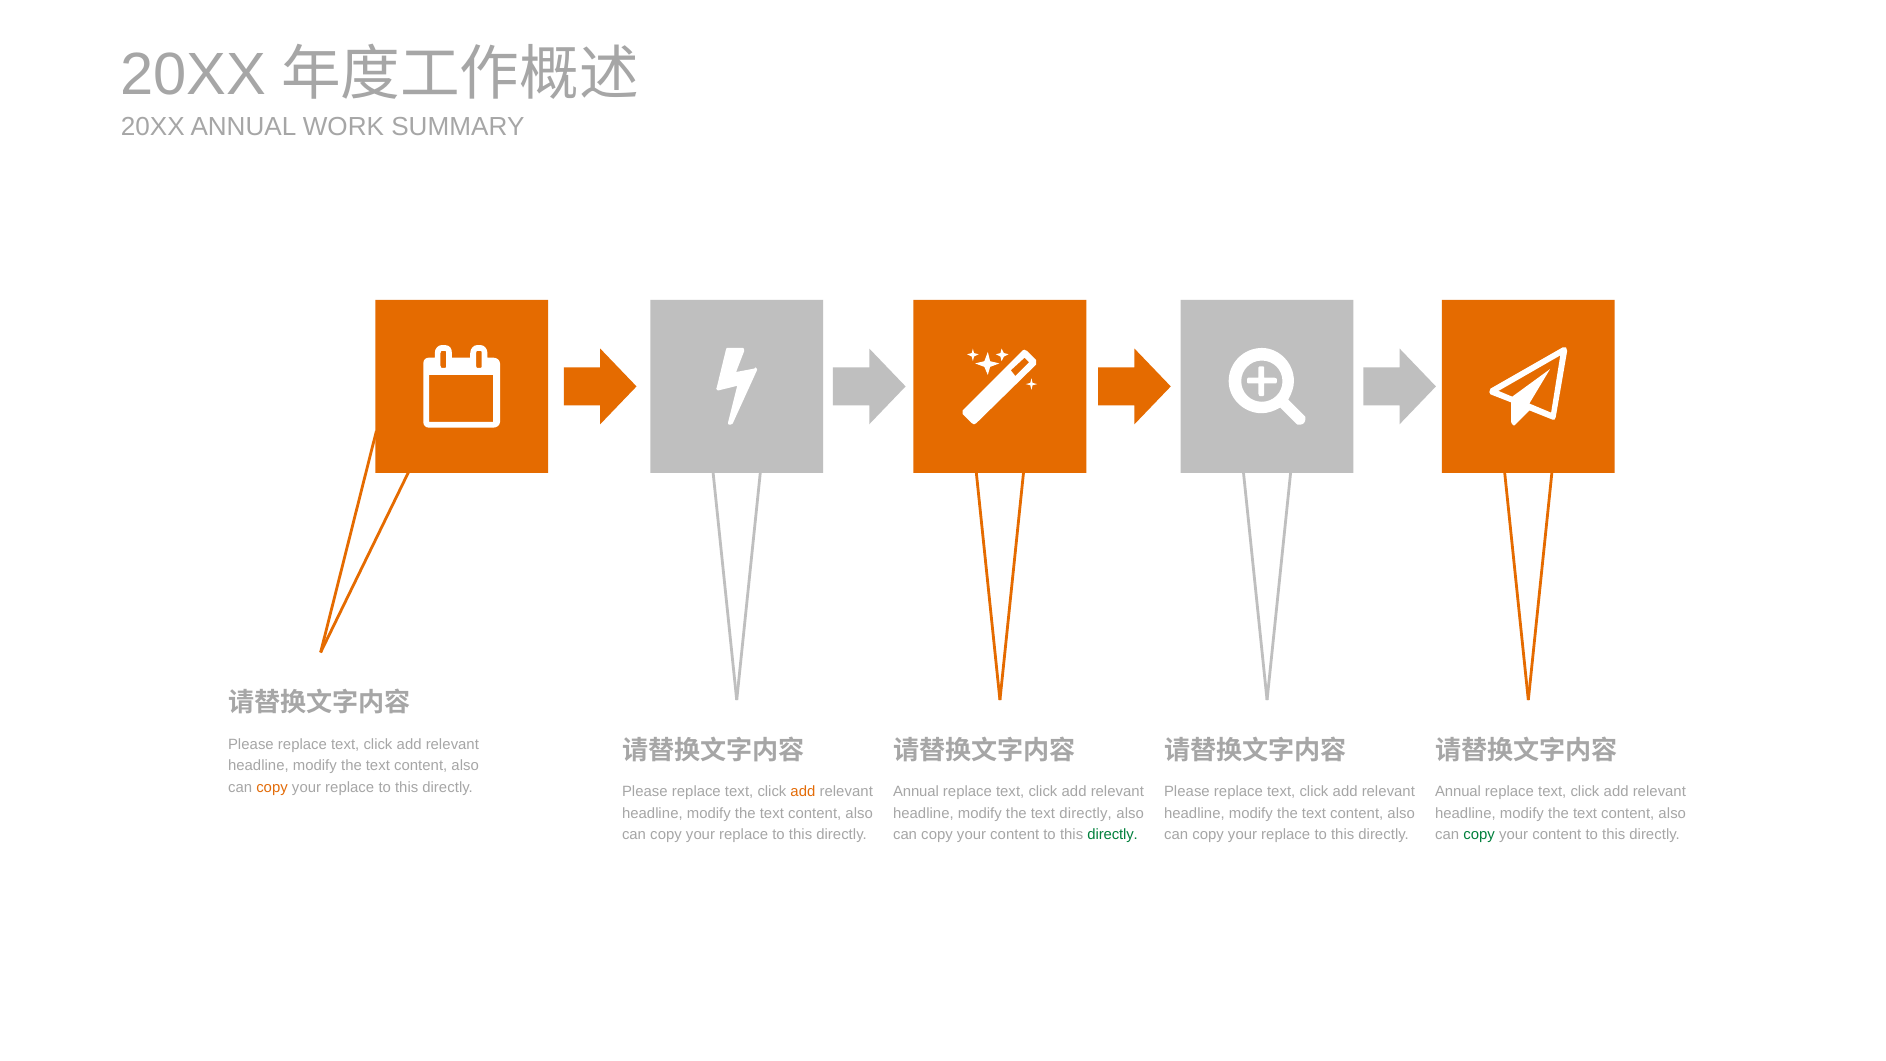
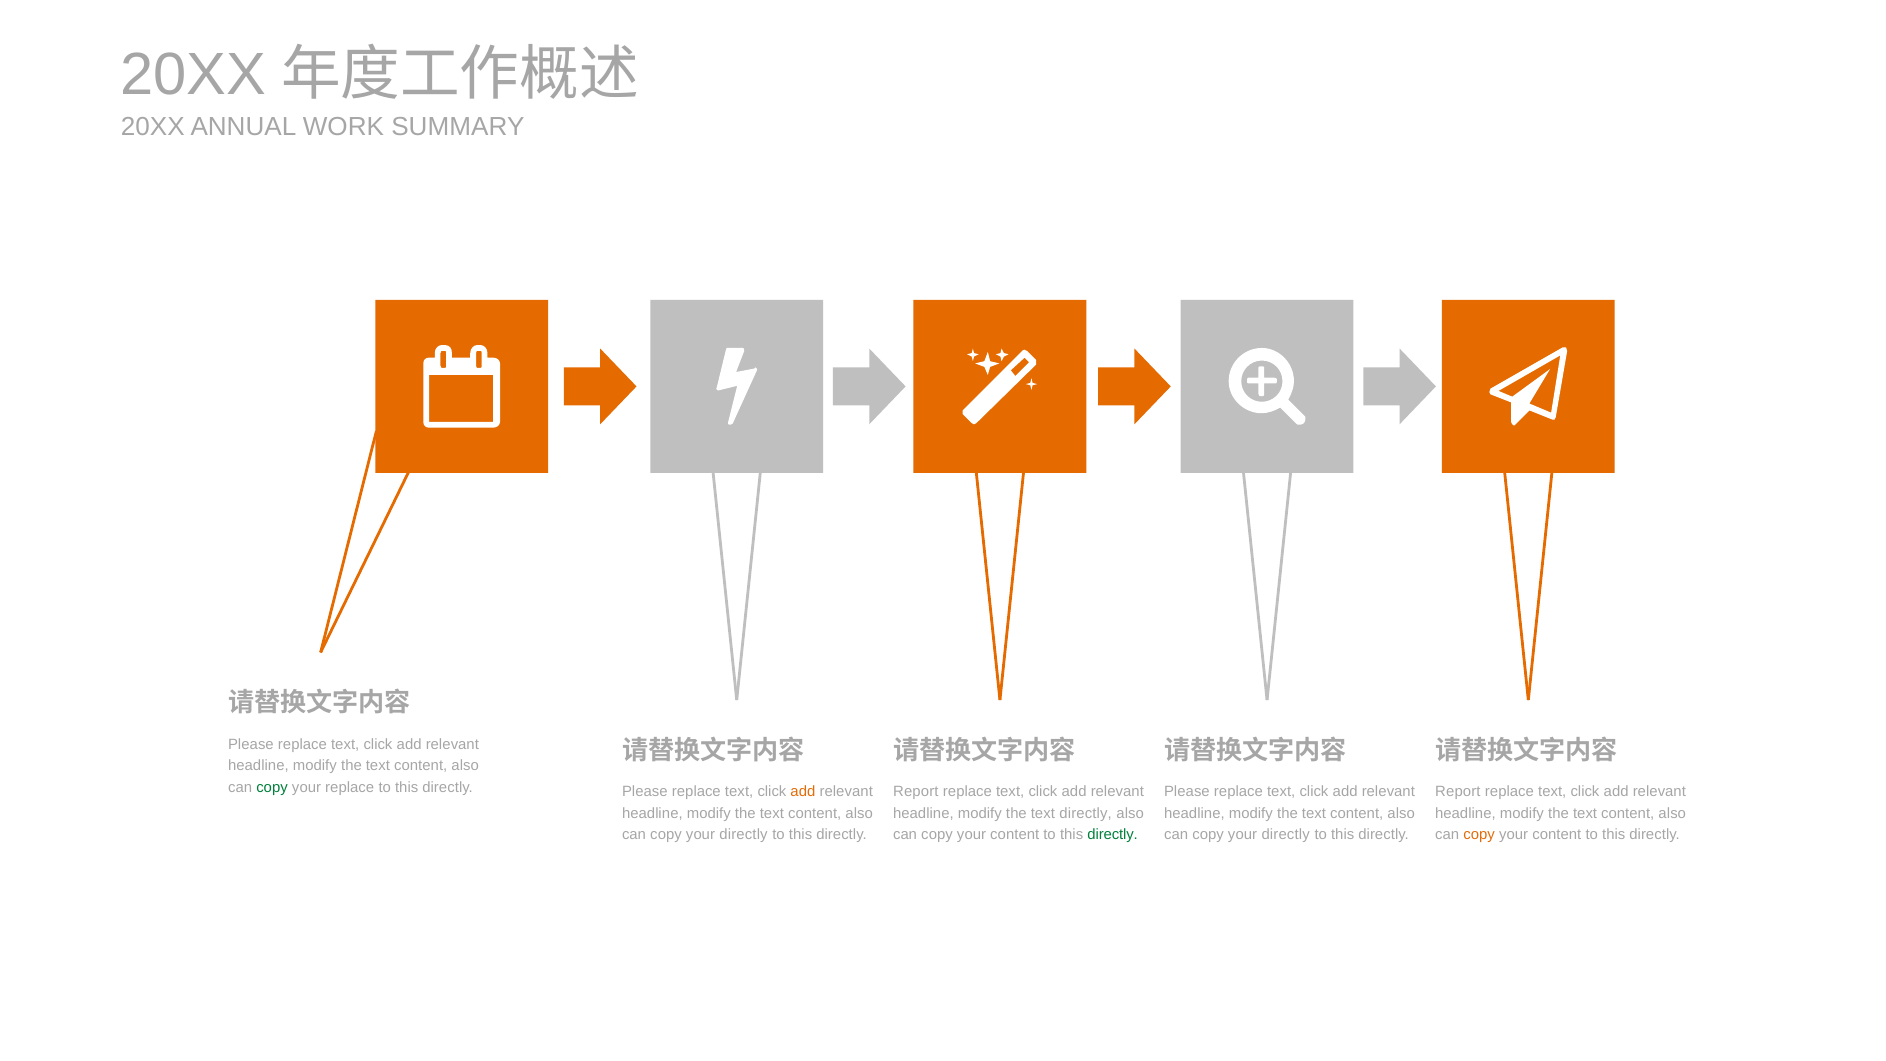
copy colour: orange -> green (272, 787)
Annual: Annual -> Report (916, 792)
Annual: Annual -> Report (1458, 792)
replace: replace -> directly (744, 835)
replace: replace -> directly (1286, 835)
copy colour: green -> orange (1479, 835)
